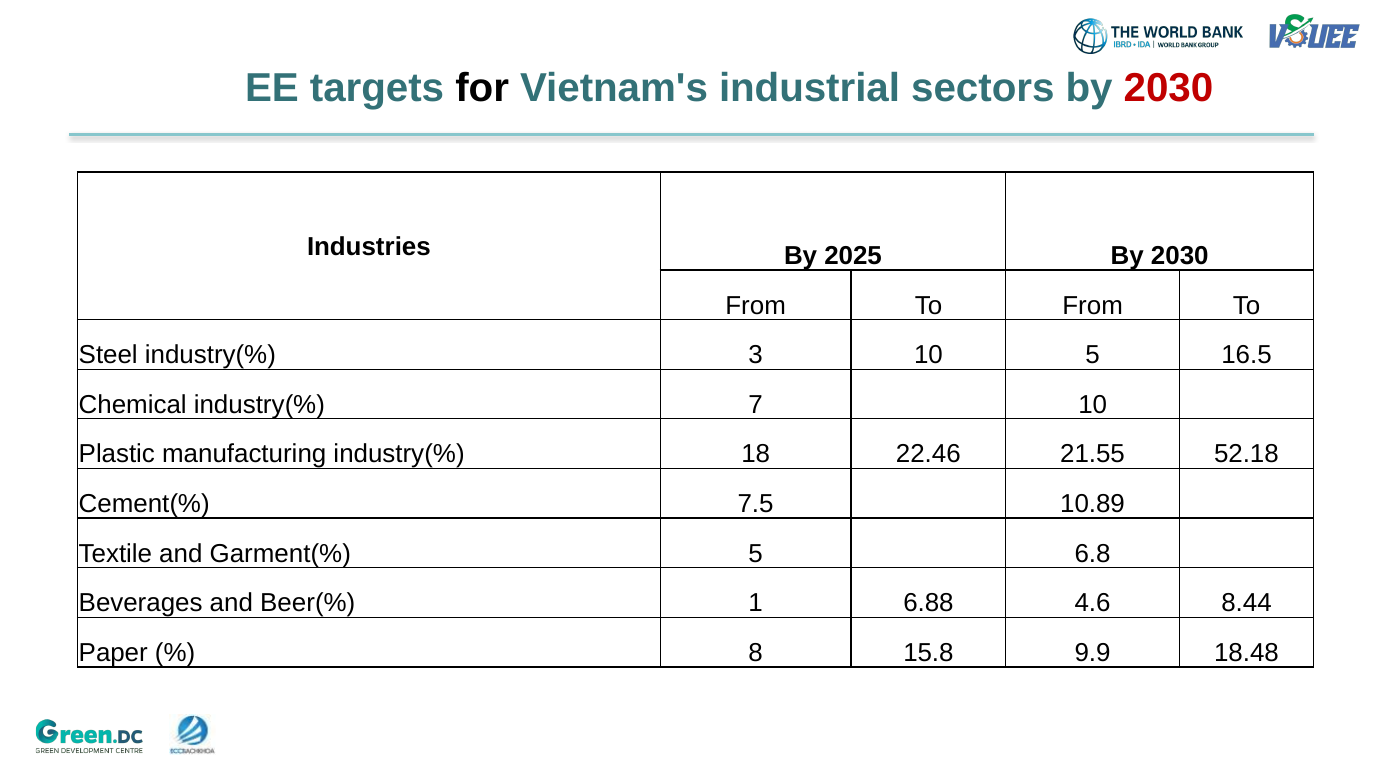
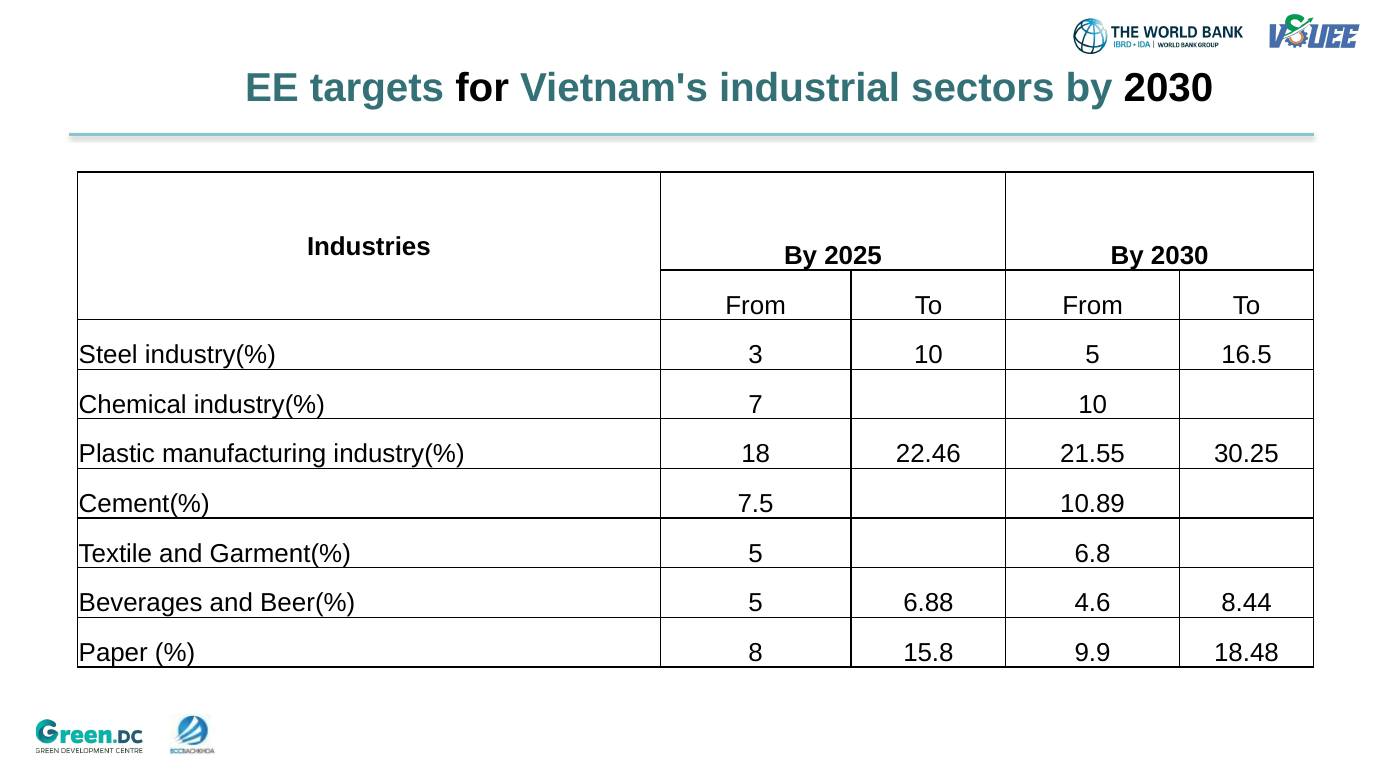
2030 colour: red -> black (1168, 88)
52.18: 52.18 -> 30.25 (1246, 454)
Beer(% 1: 1 -> 5 (756, 603)
